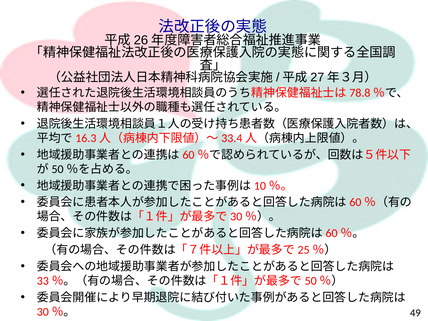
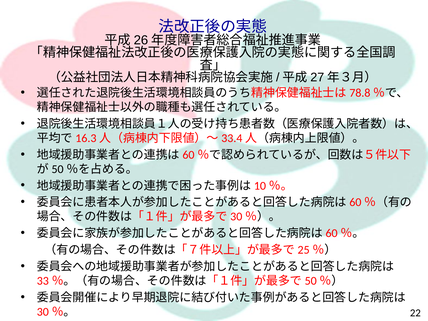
49: 49 -> 22 (415, 313)
